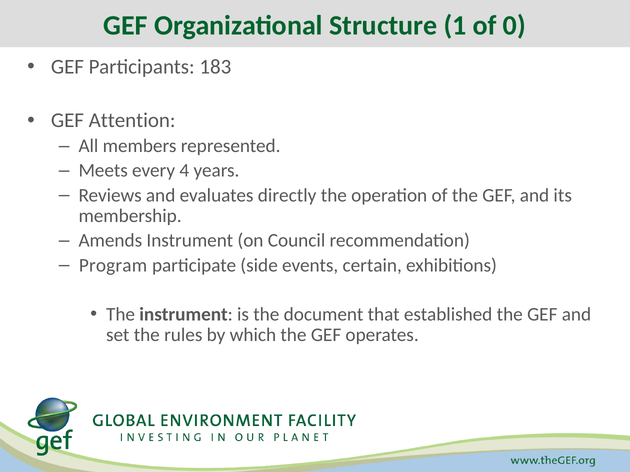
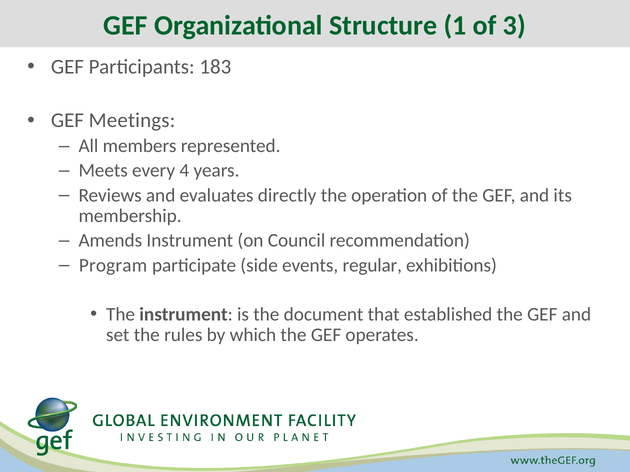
0: 0 -> 3 (514, 26)
Attention: Attention -> Meetings (132, 121)
certain: certain -> regular (372, 265)
